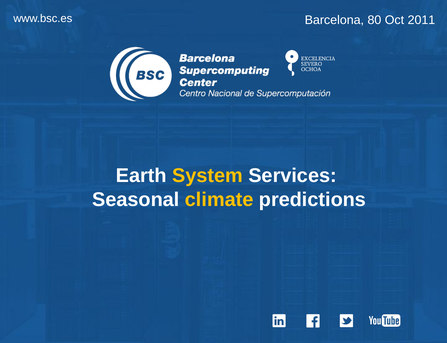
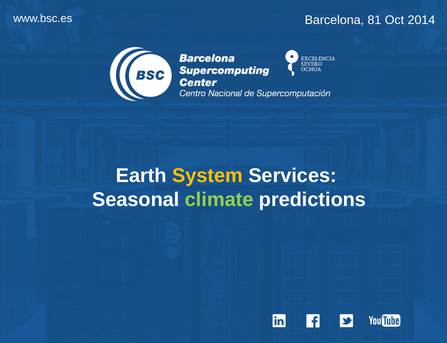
80: 80 -> 81 (374, 20)
2011: 2011 -> 2014 (421, 20)
climate colour: yellow -> light green (219, 200)
